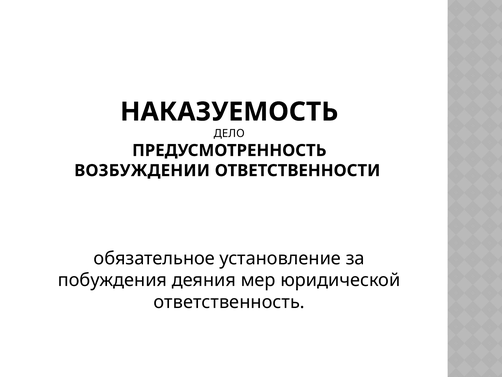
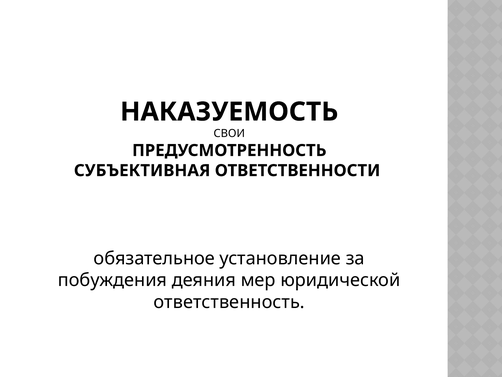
ДЕЛО: ДЕЛО -> СВОИ (229, 133)
ВОЗБУЖДЕНИИ: ВОЗБУЖДЕНИИ -> СУБЪЕКТИВНАЯ (142, 170)
